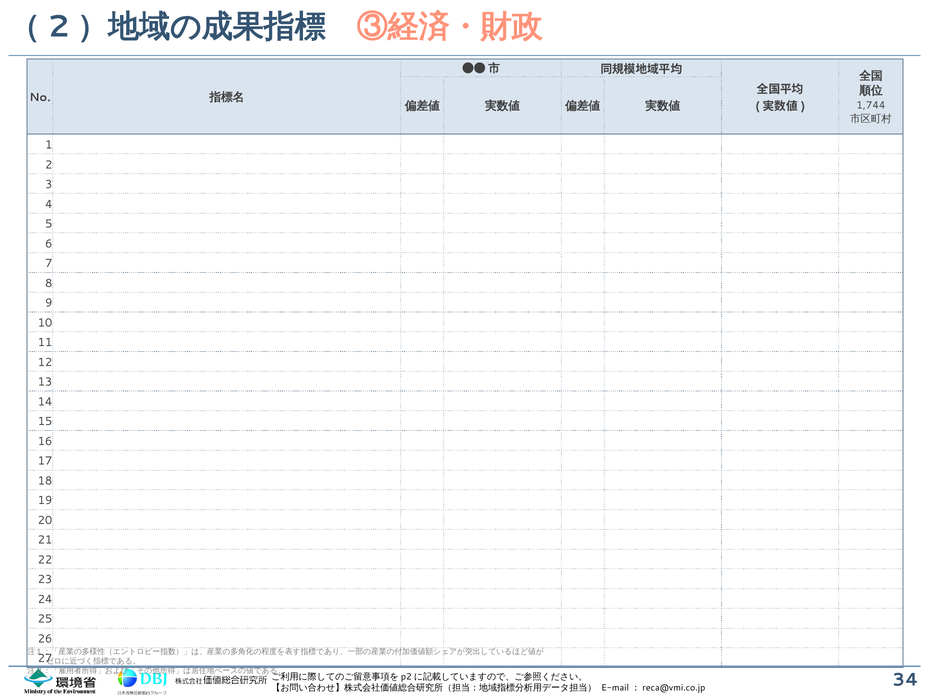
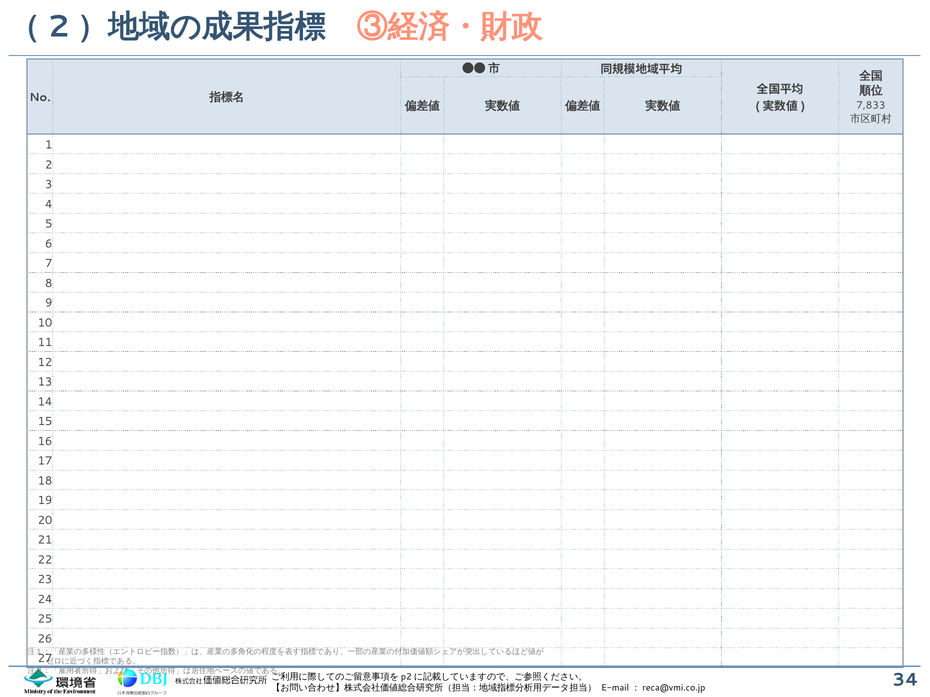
1,744: 1,744 -> 7,833 (871, 106)
